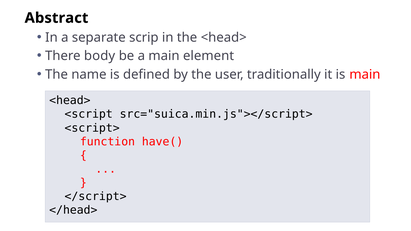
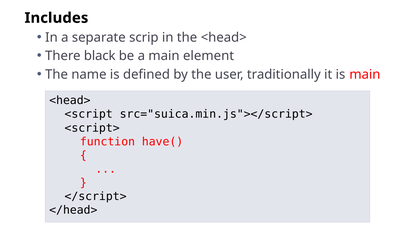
Abstract: Abstract -> Includes (56, 18)
body: body -> black (100, 56)
